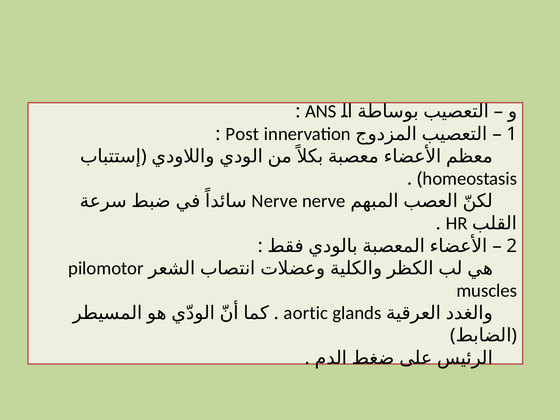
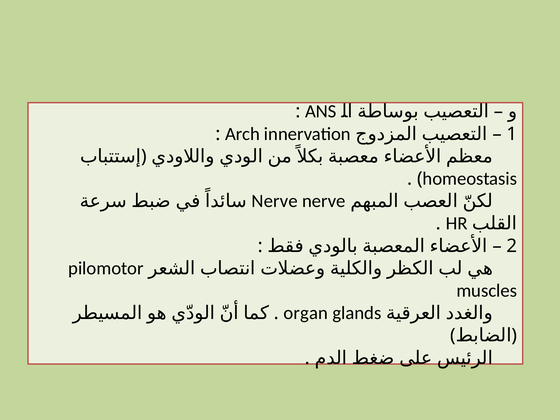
Post: Post -> Arch (243, 134)
aortic: aortic -> organ (306, 313)
